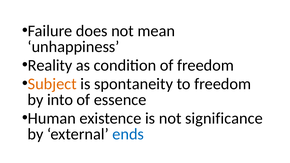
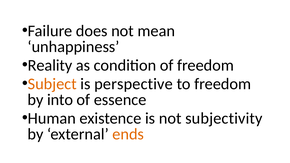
spontaneity: spontaneity -> perspective (134, 84)
significance: significance -> subjectivity (224, 118)
ends colour: blue -> orange (128, 134)
